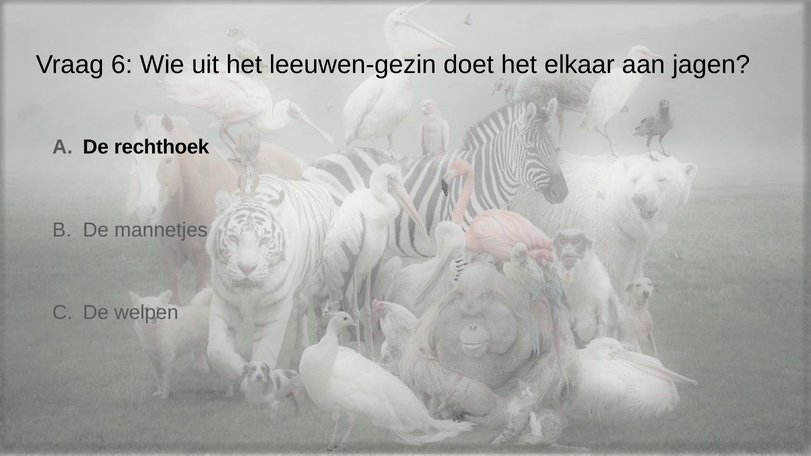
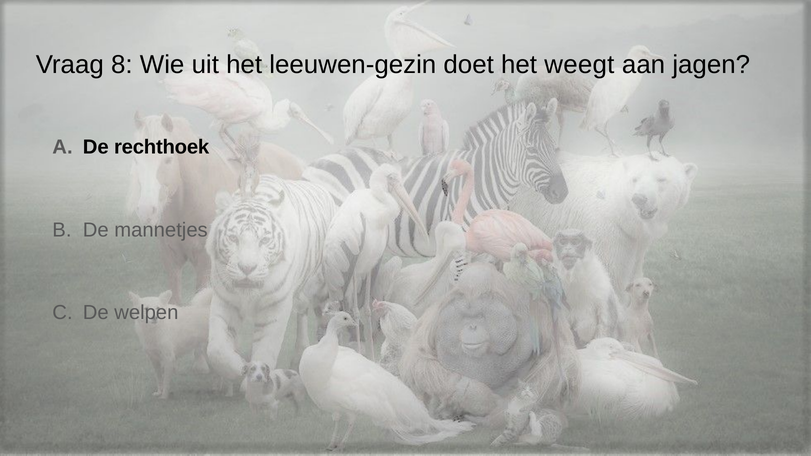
6: 6 -> 8 (122, 65)
elkaar: elkaar -> weegt (579, 65)
